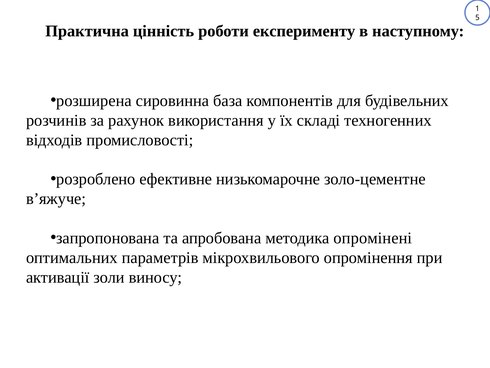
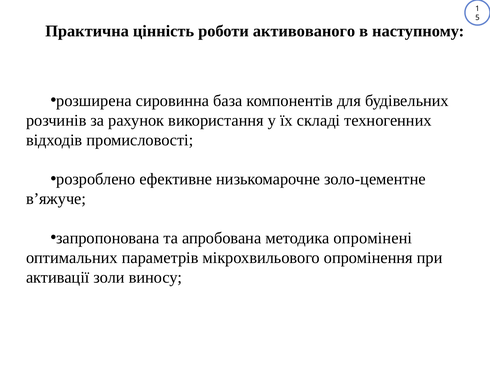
експерименту: експерименту -> активованого (304, 31)
